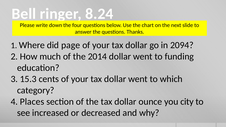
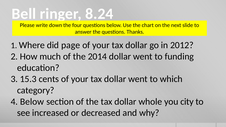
2094: 2094 -> 2012 (182, 45)
Places: Places -> Below (32, 102)
ounce: ounce -> whole (150, 102)
